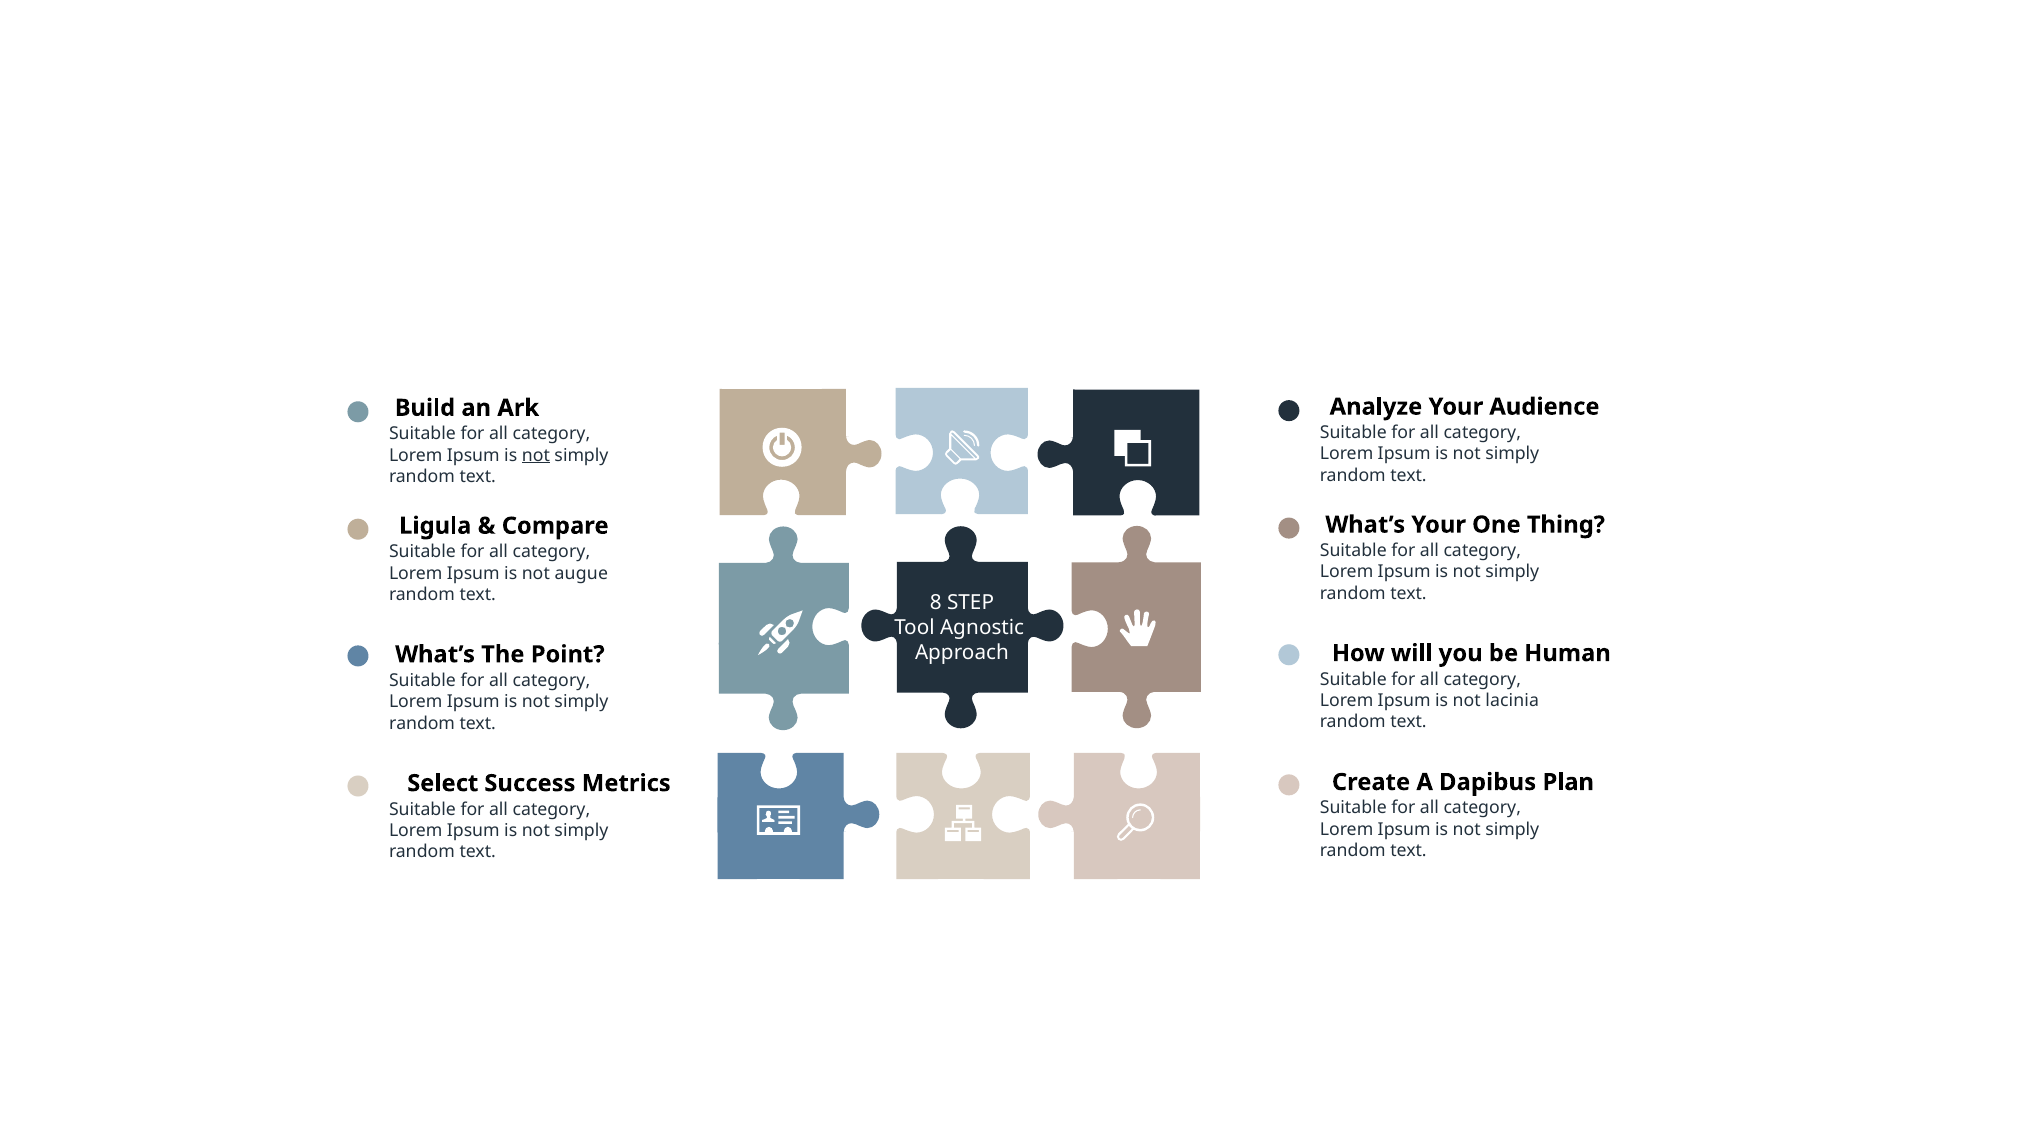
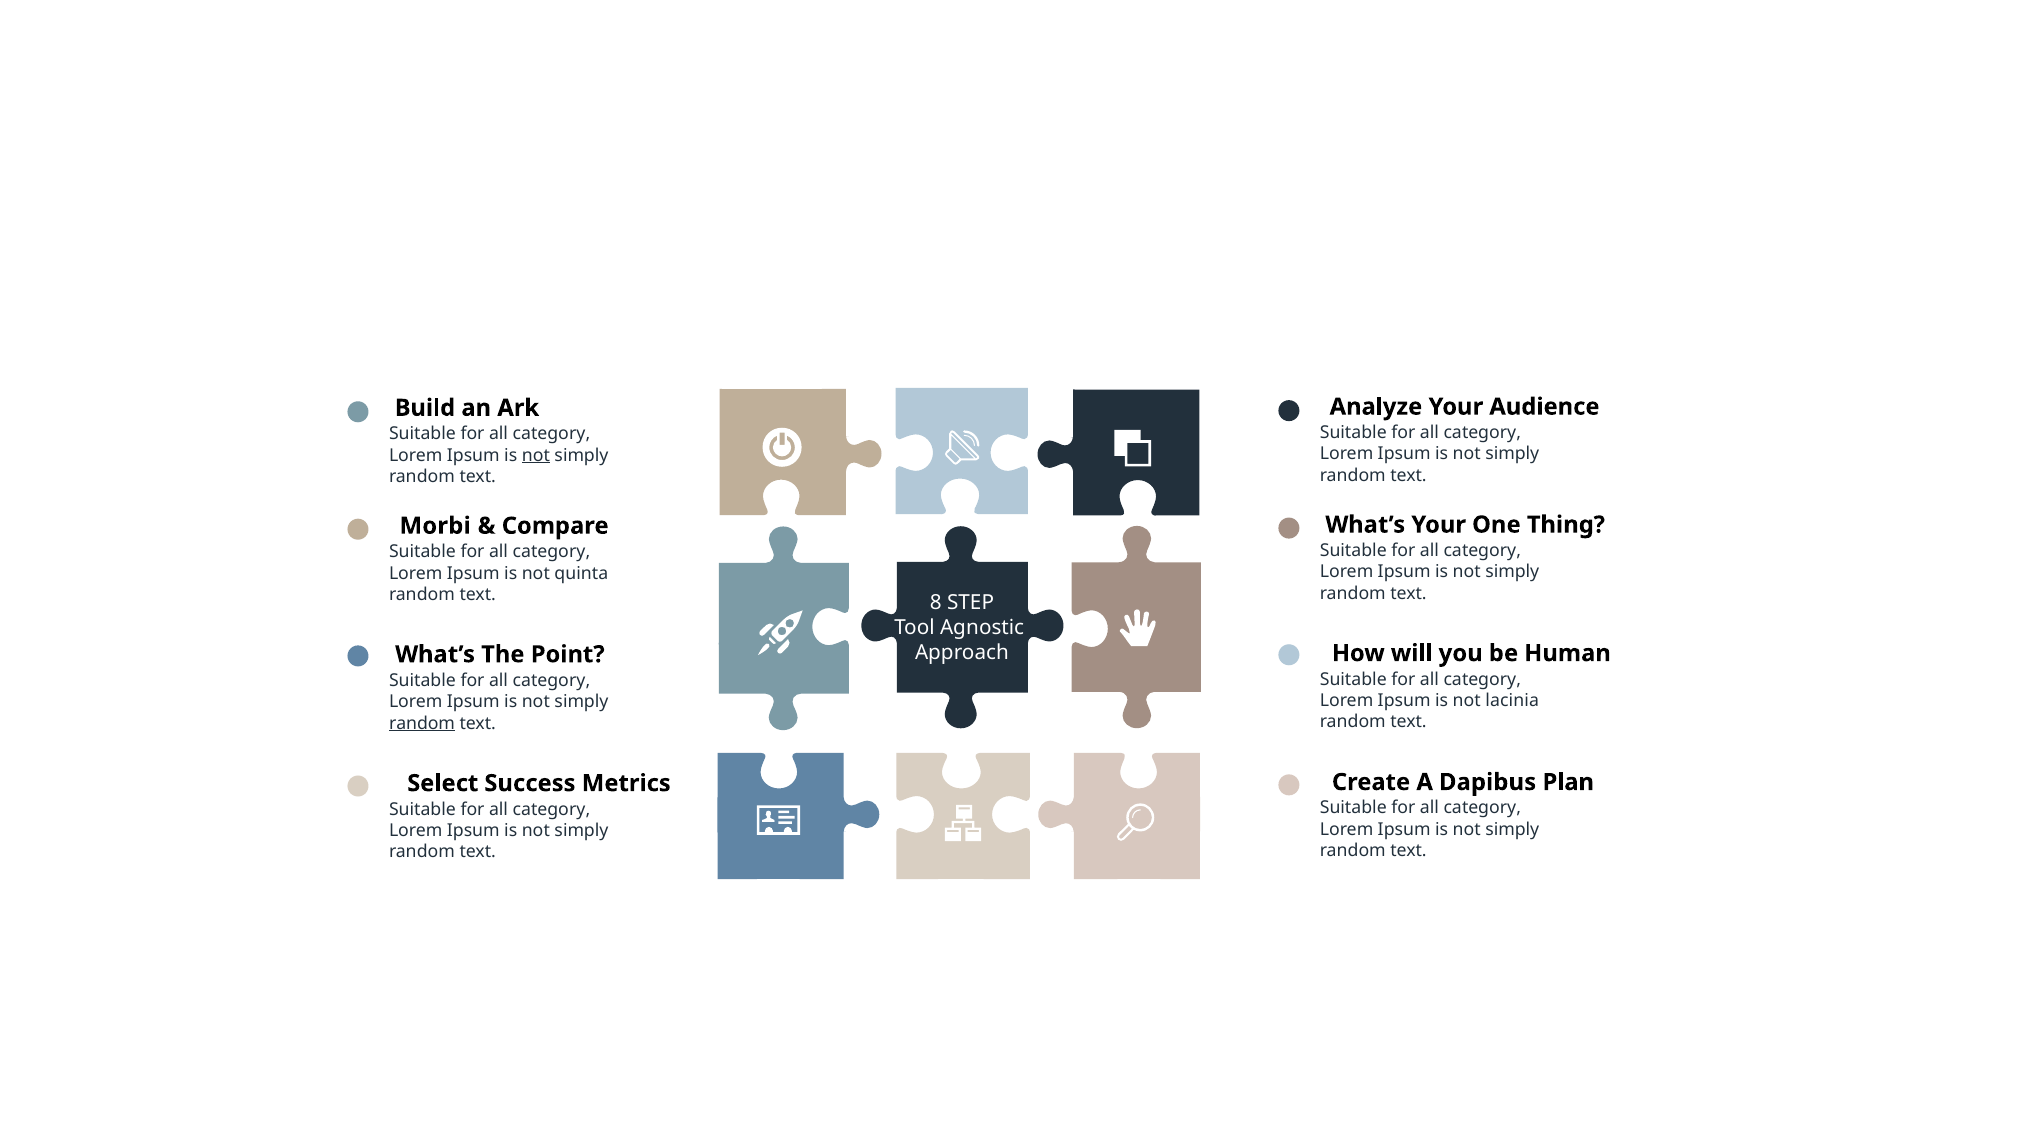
Ligula: Ligula -> Morbi (435, 526)
augue: augue -> quinta (581, 573)
random underline: none -> present (422, 723)
